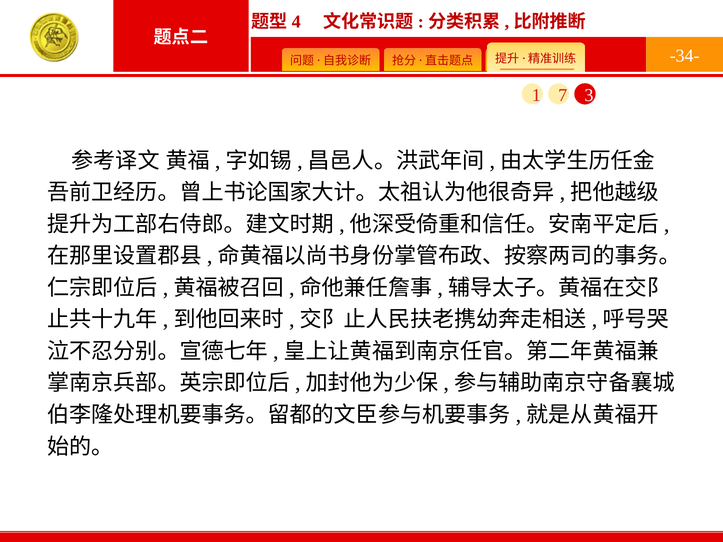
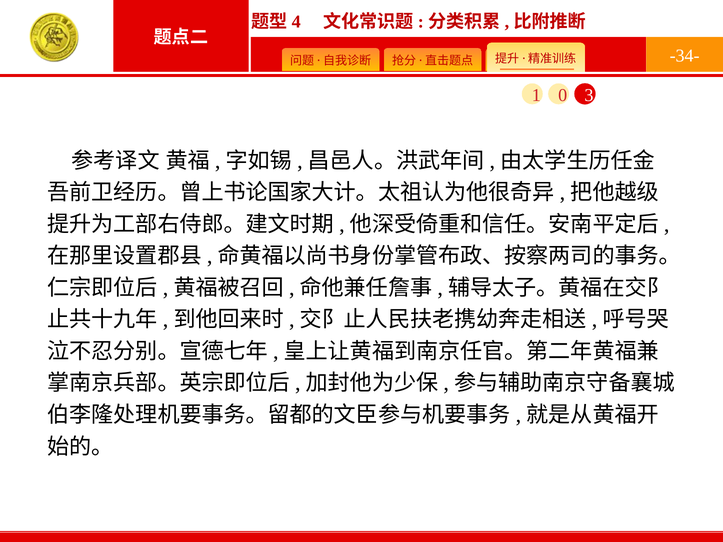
7: 7 -> 0 (563, 95)
